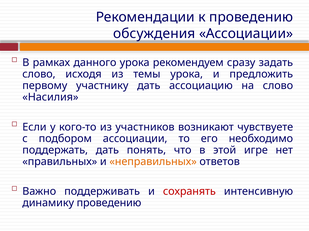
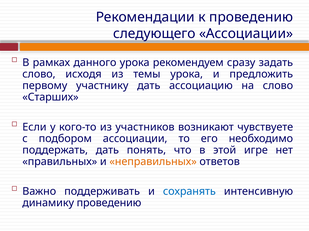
обсуждения: обсуждения -> следующего (154, 34)
Насилия: Насилия -> Старших (50, 98)
сохранять colour: red -> blue (189, 192)
